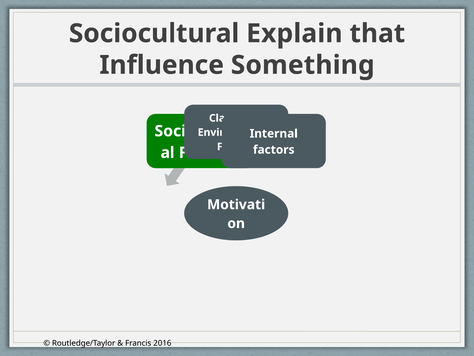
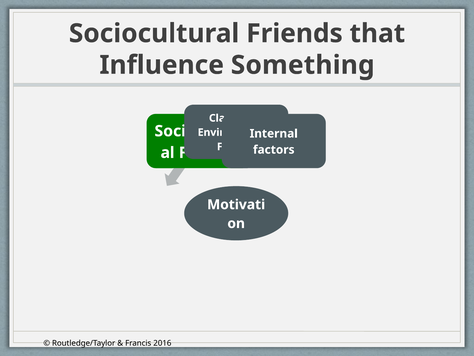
Explain: Explain -> Friends (294, 33)
